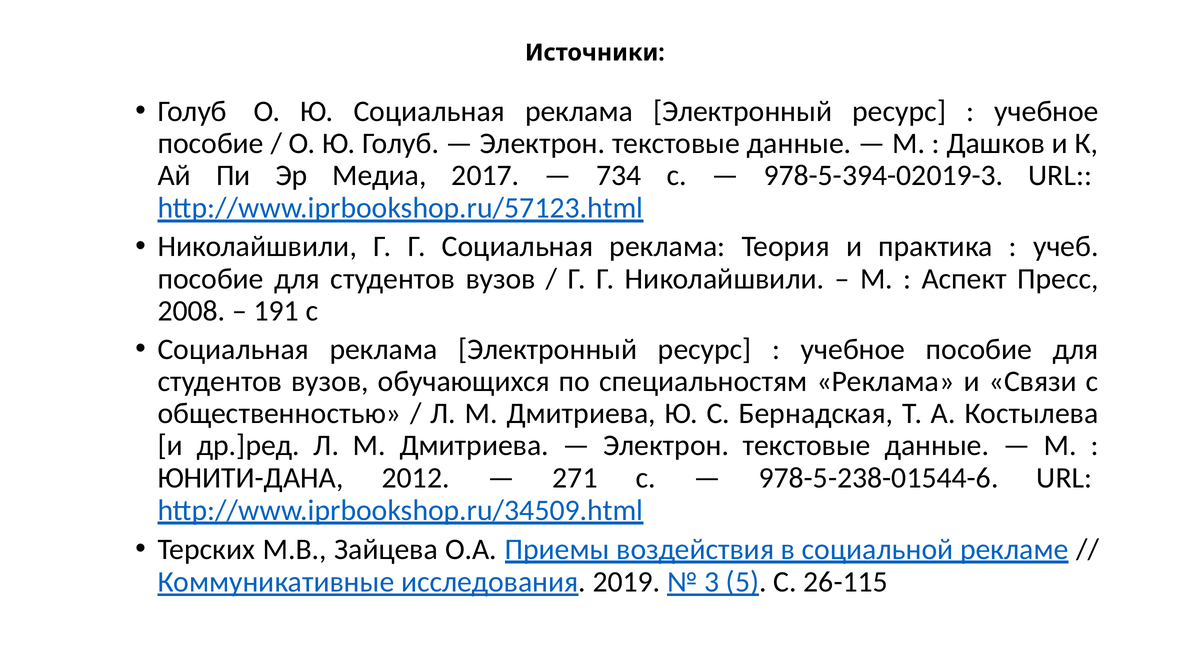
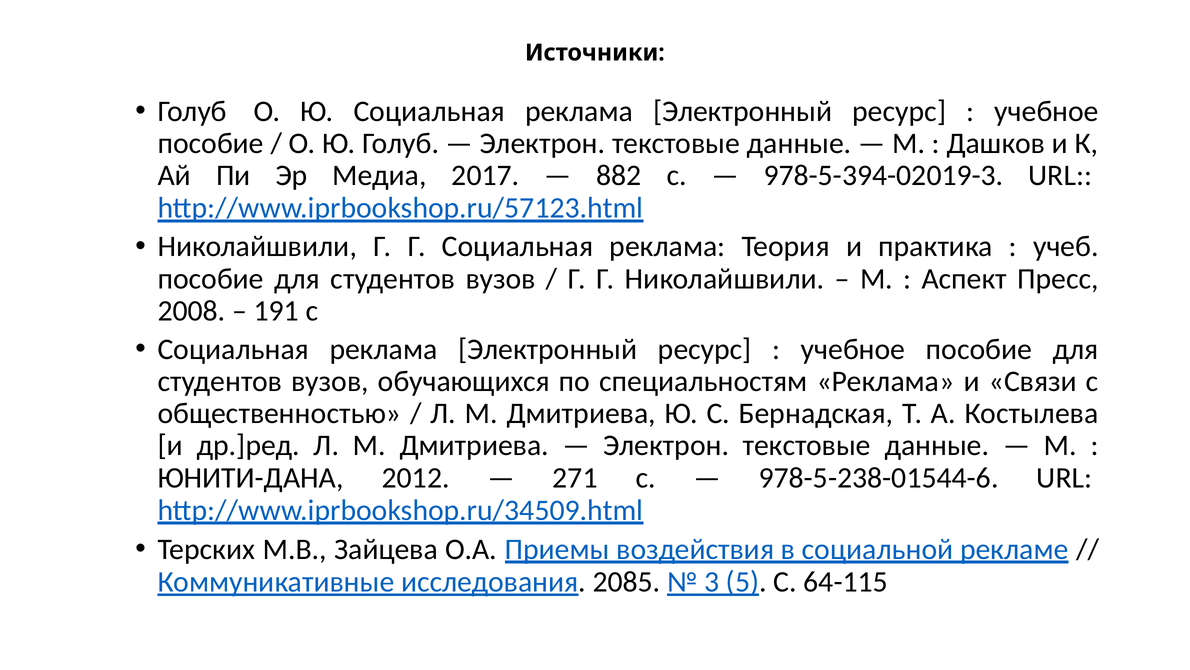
734: 734 -> 882 (619, 175)
2019: 2019 -> 2085 (626, 581)
26-115: 26-115 -> 64-115 (846, 581)
